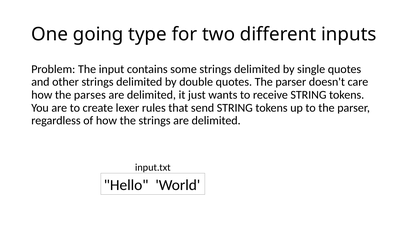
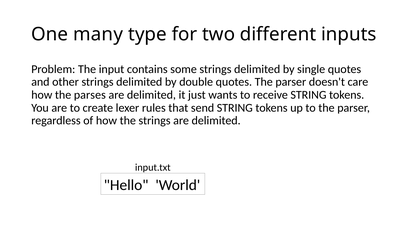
going: going -> many (98, 34)
